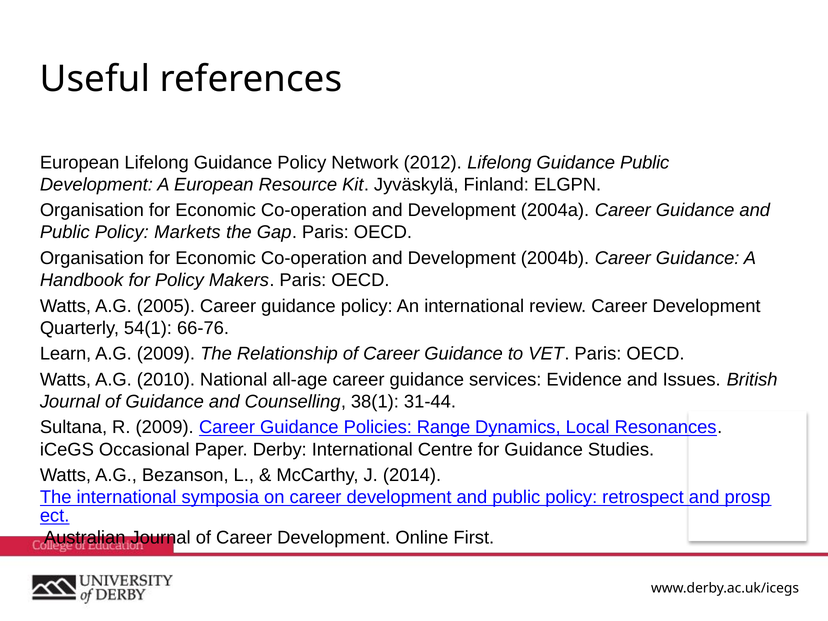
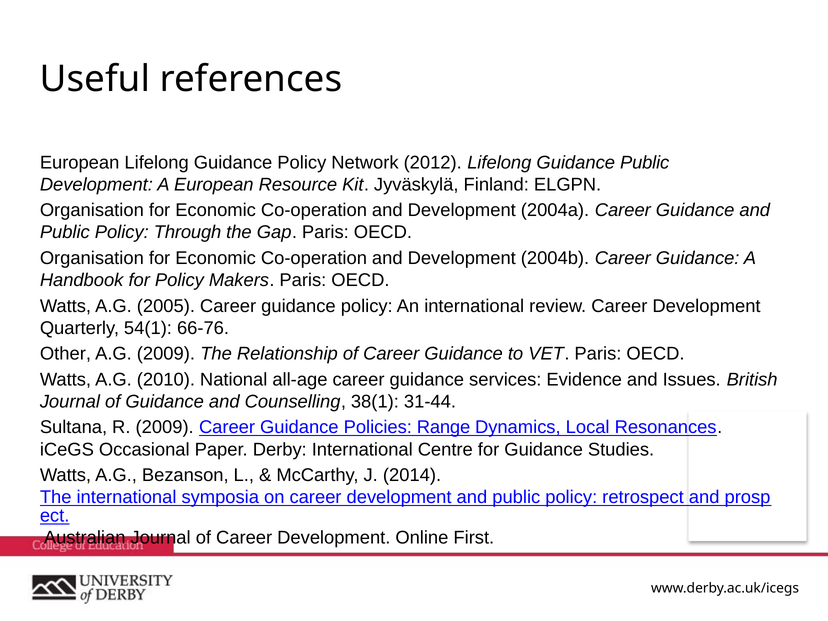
Markets: Markets -> Through (188, 232)
Learn: Learn -> Other (65, 354)
